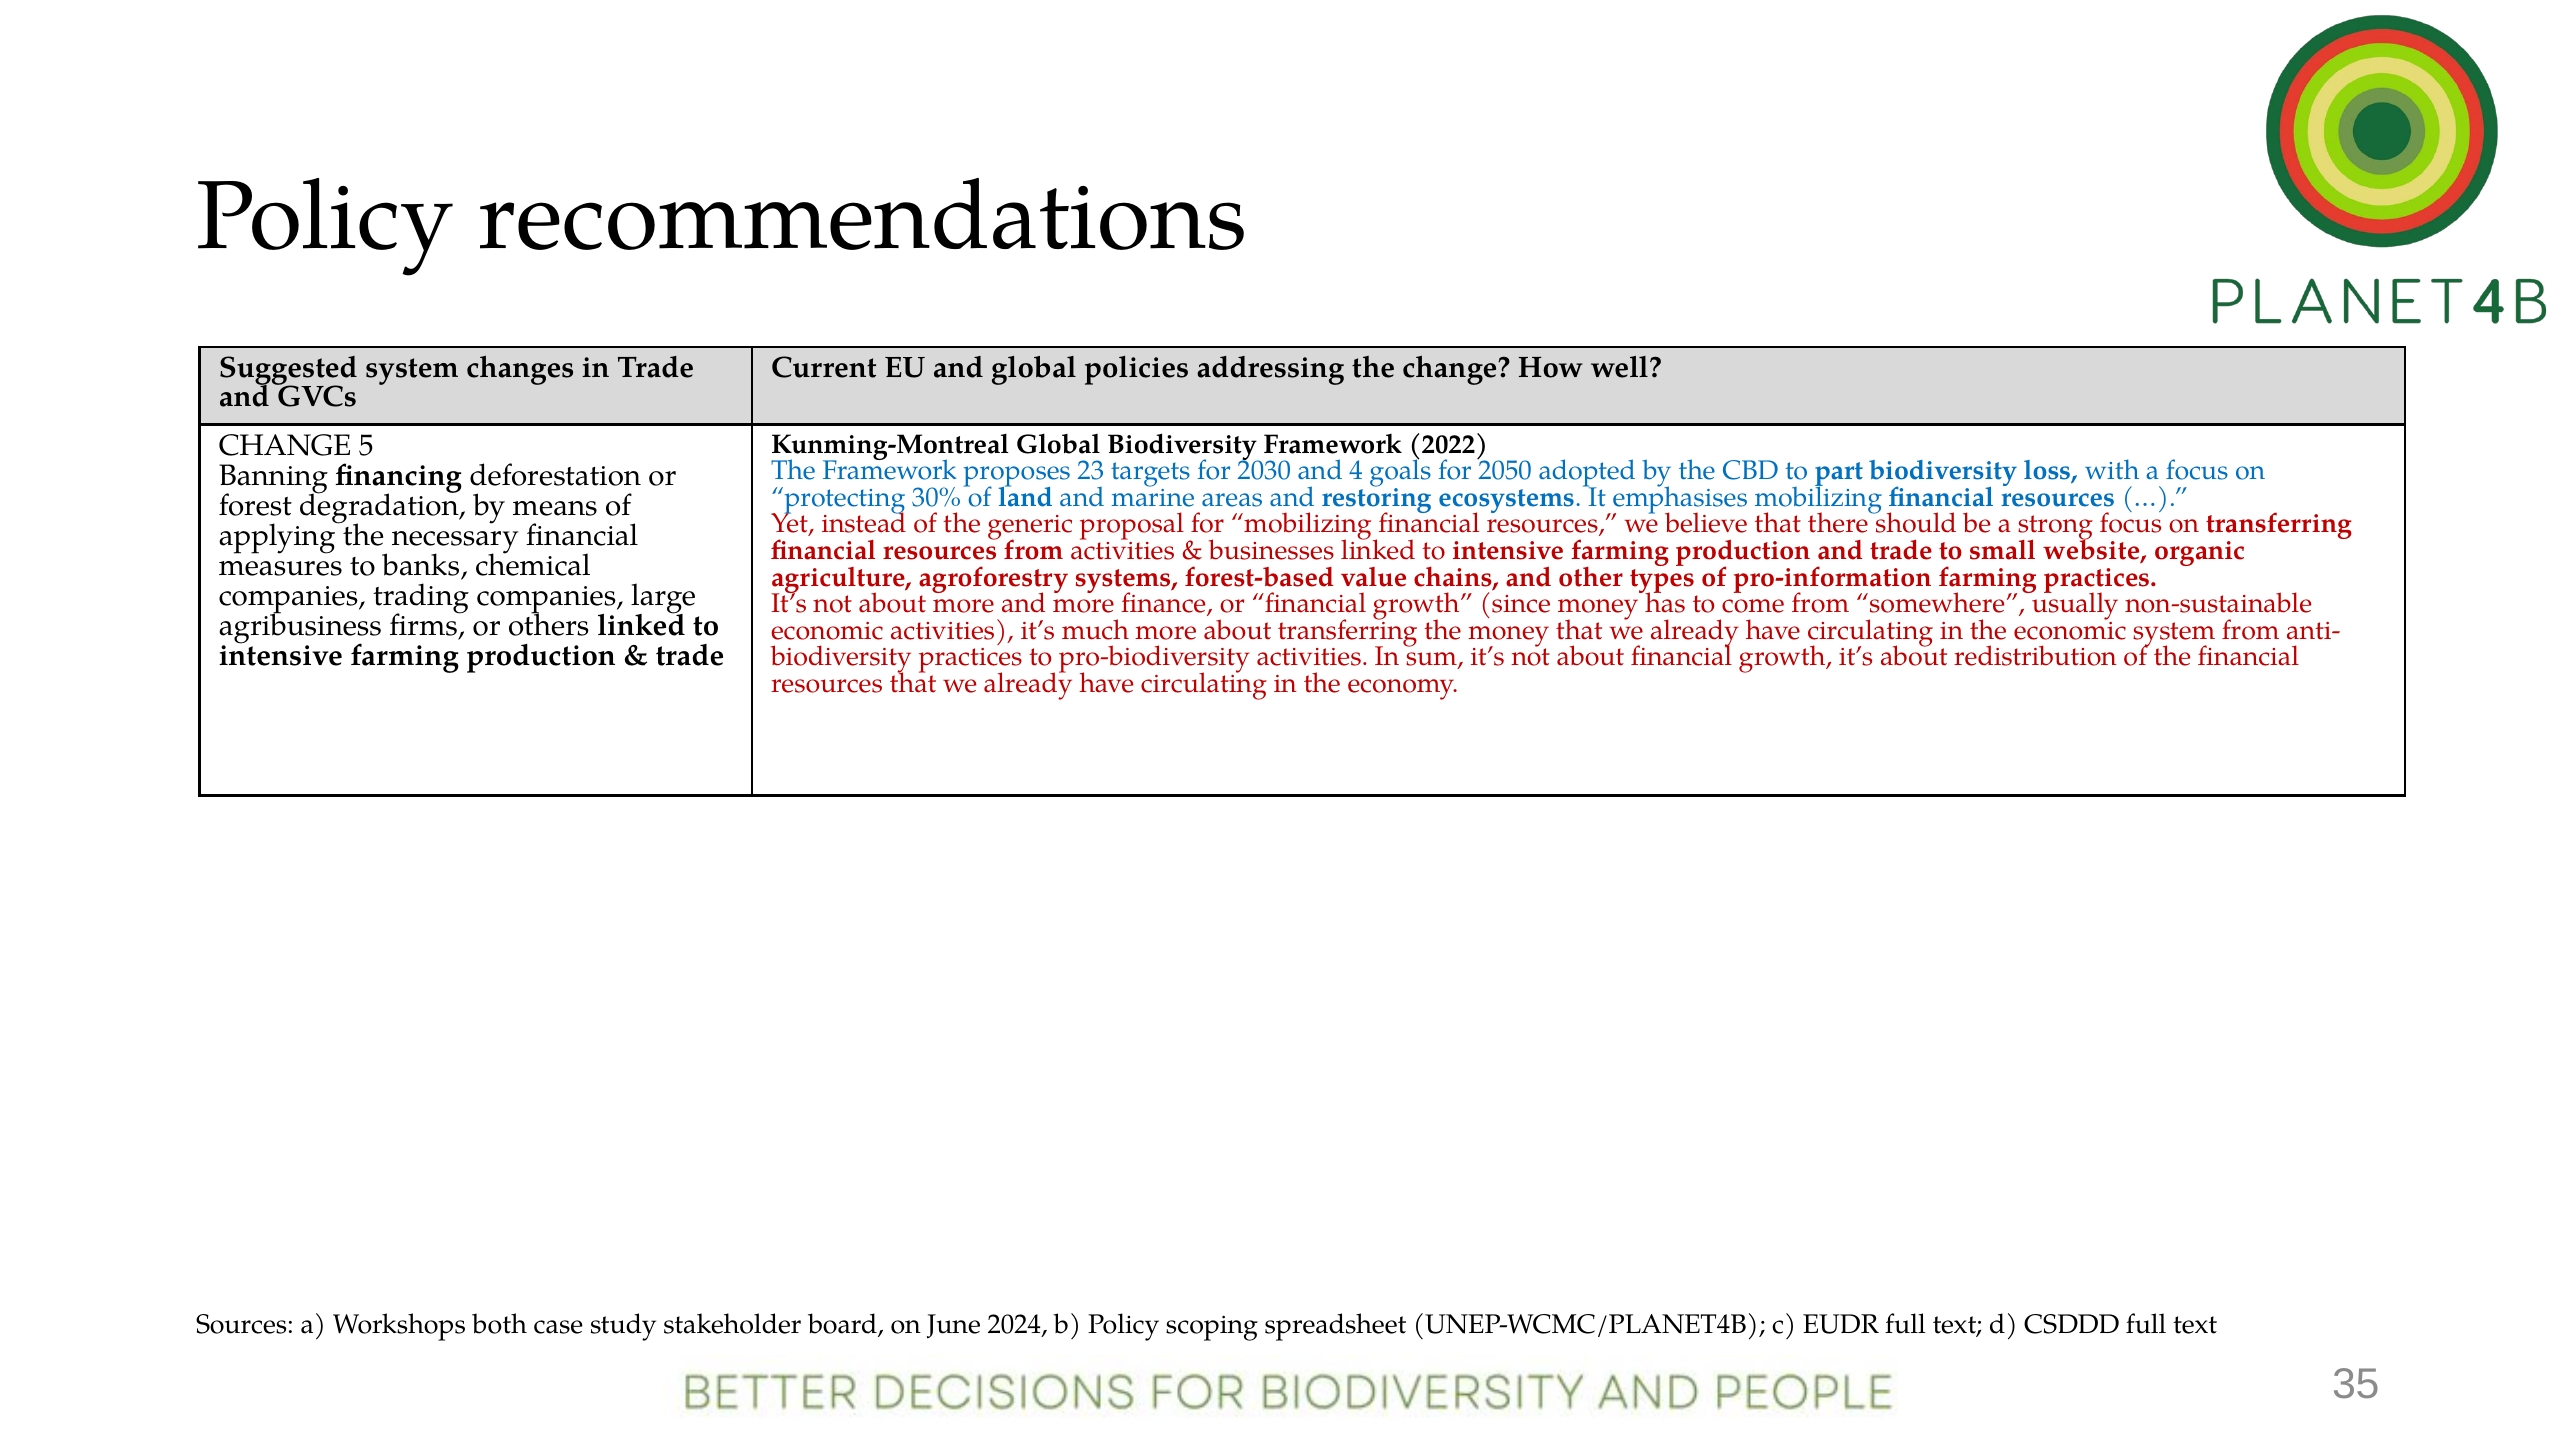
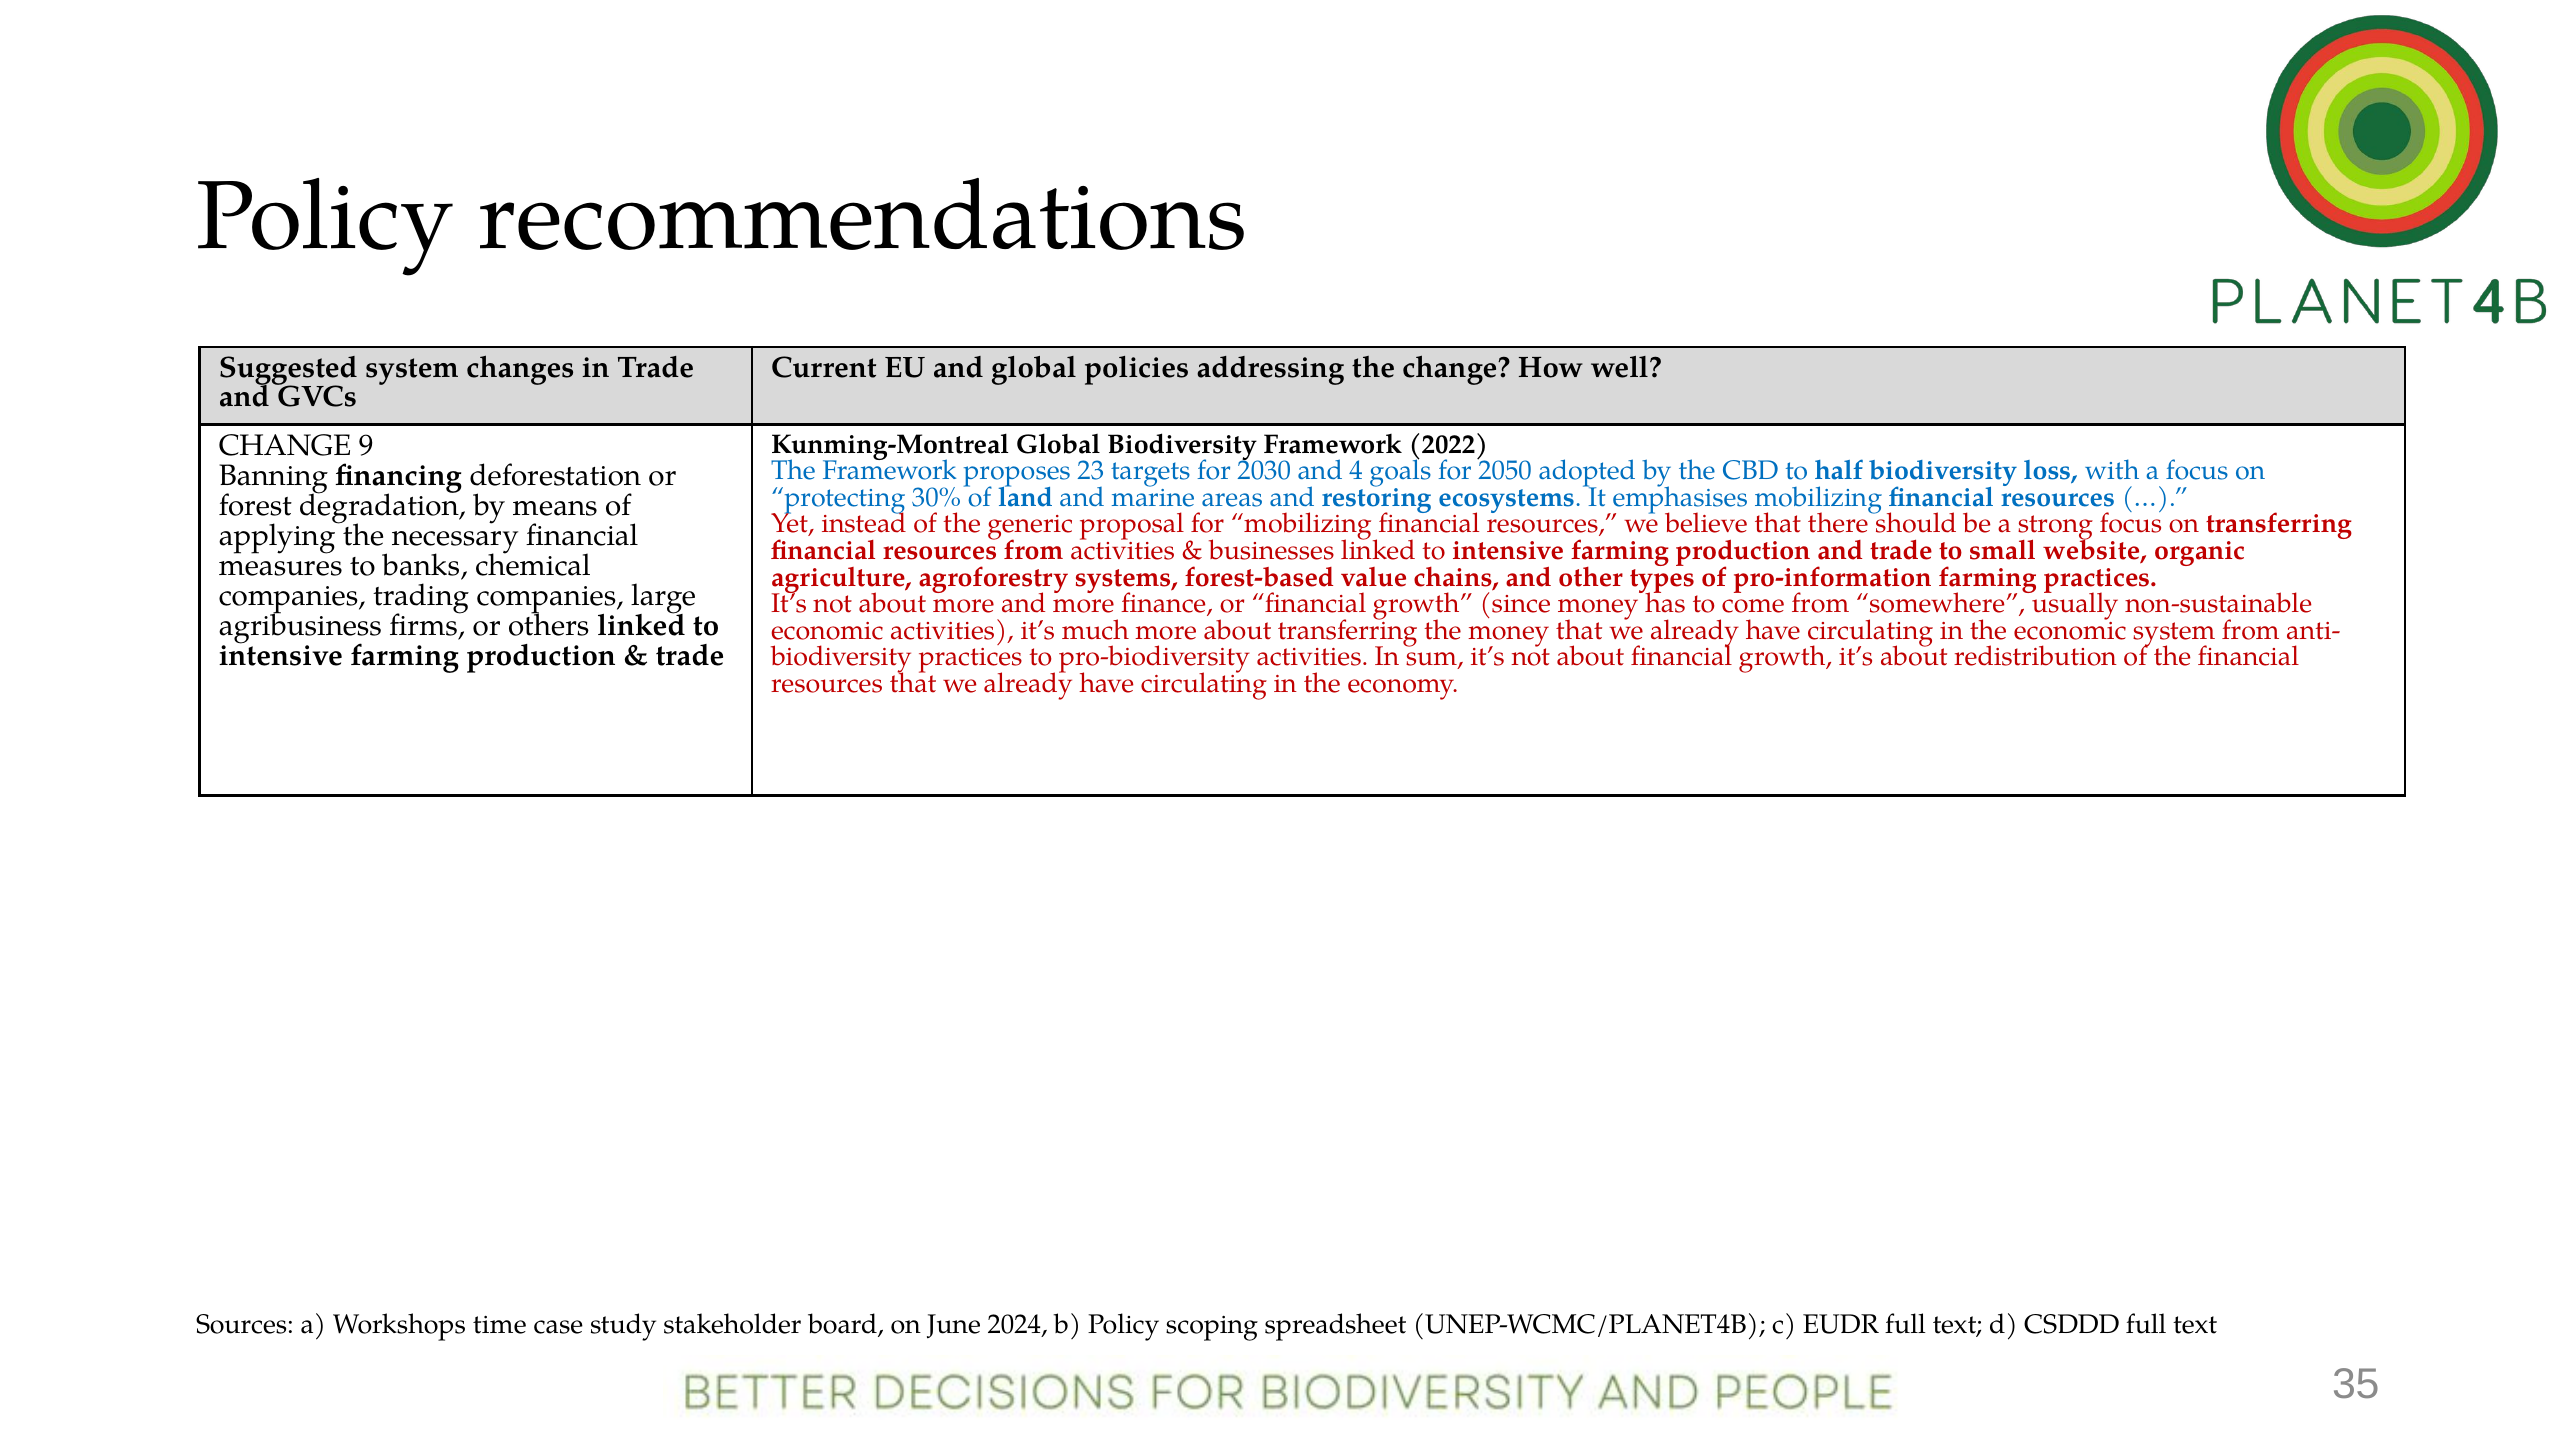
5: 5 -> 9 (366, 446)
part: part -> half (1839, 471)
both: both -> time (500, 1324)
